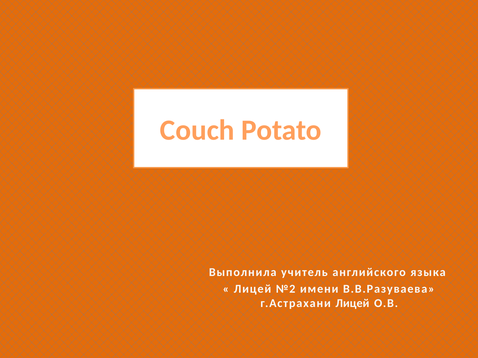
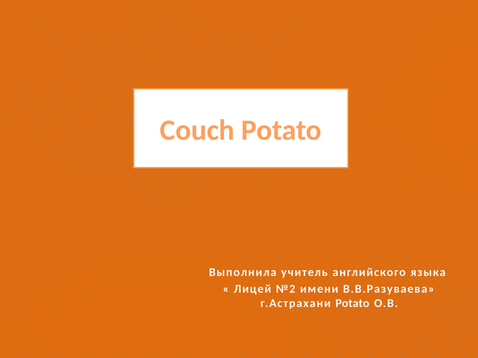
г.Астрахани Лицей: Лицей -> Potato (352, 304)
